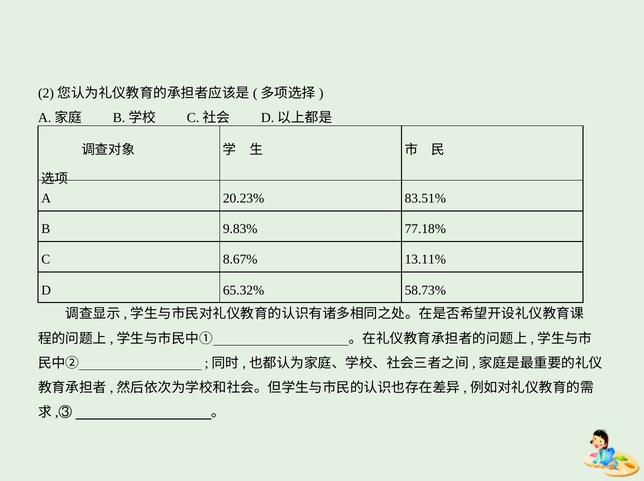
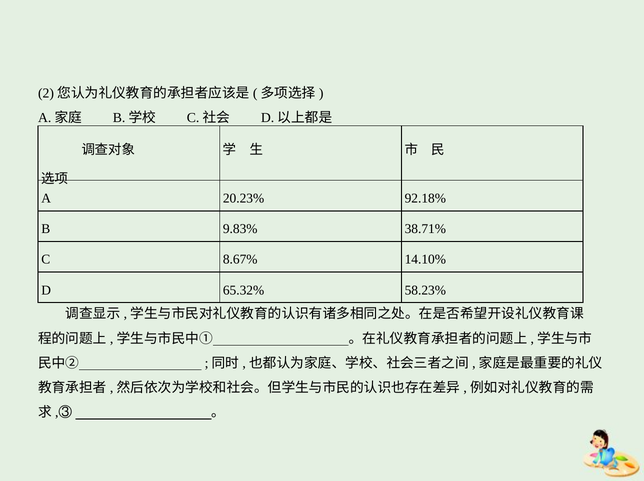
83.51%: 83.51% -> 92.18% (425, 199)
77.18%: 77.18% -> 38.71% (425, 229)
13.11%: 13.11% -> 14.10% (425, 260)
58.73%: 58.73% -> 58.23% (425, 291)
